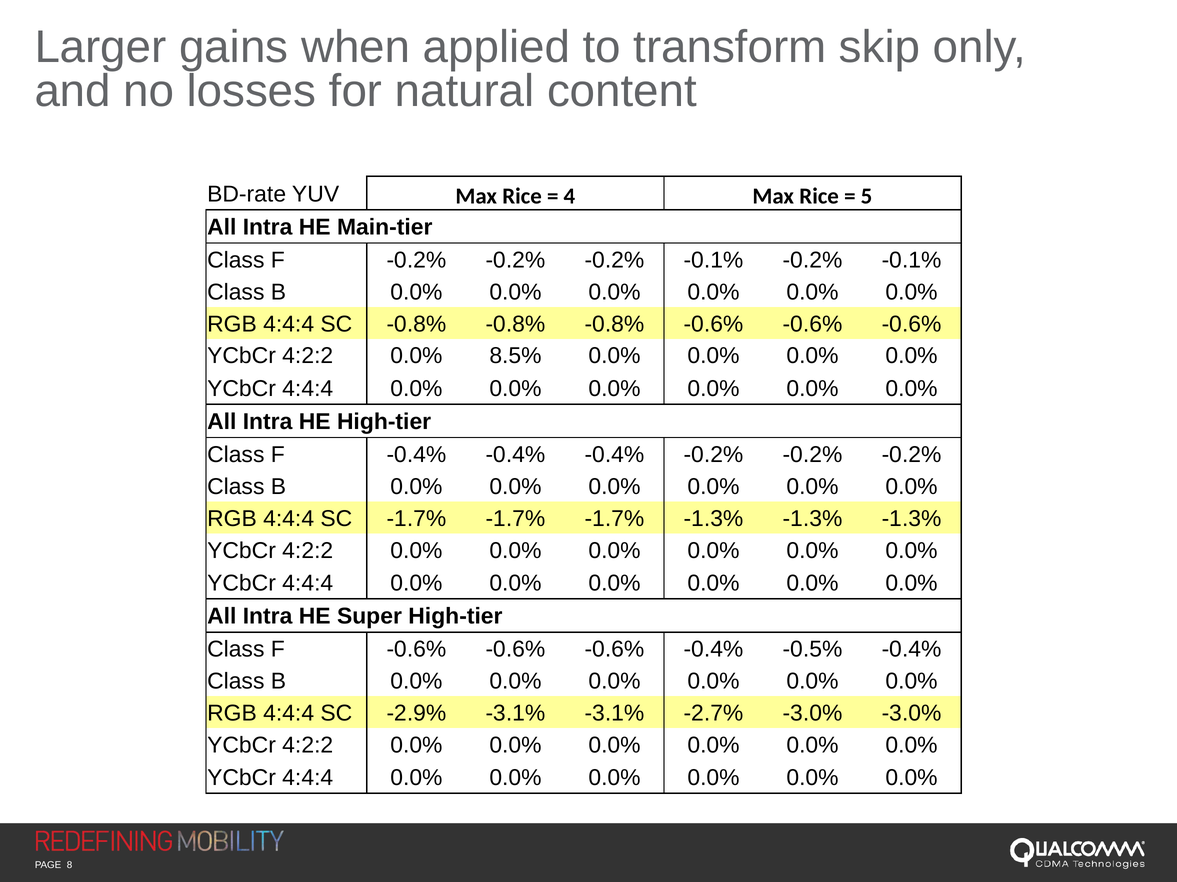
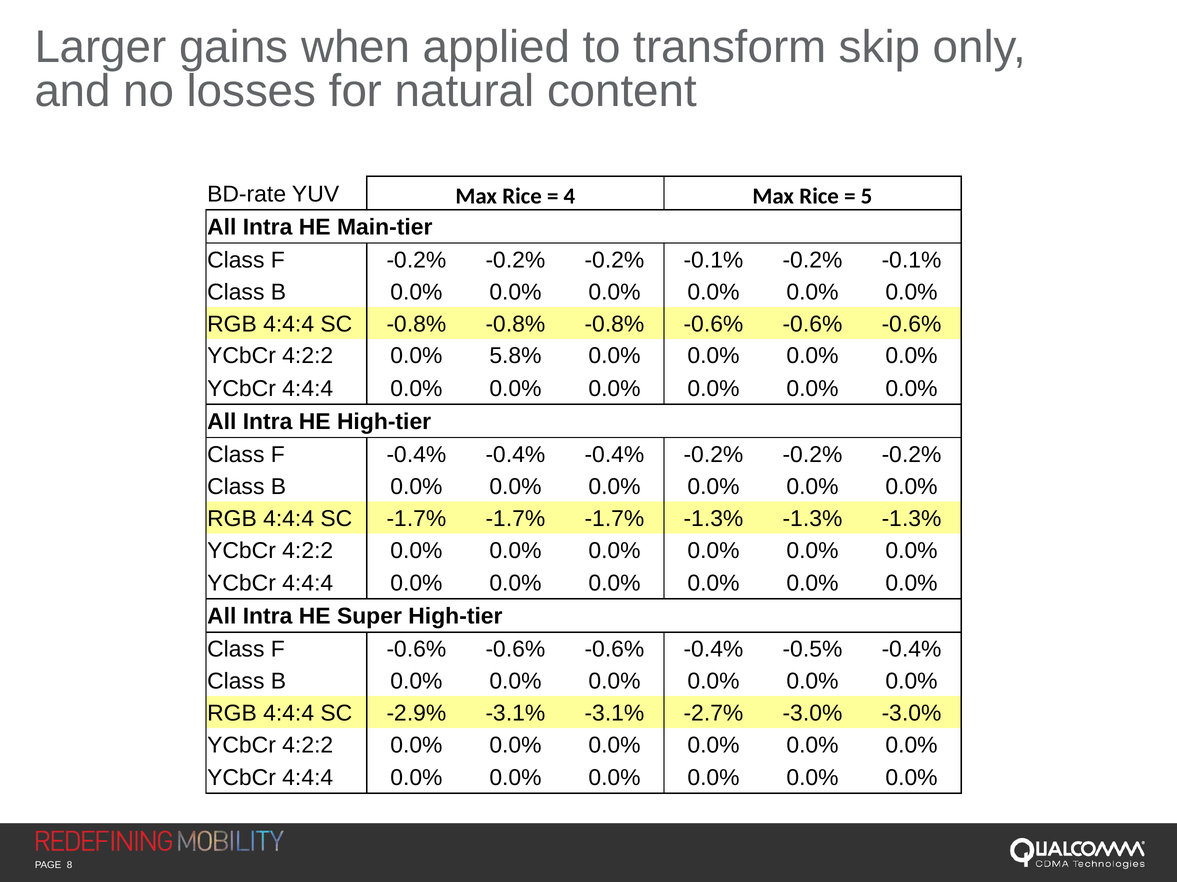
8.5%: 8.5% -> 5.8% (515, 356)
